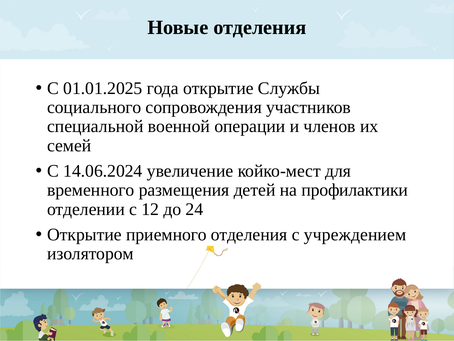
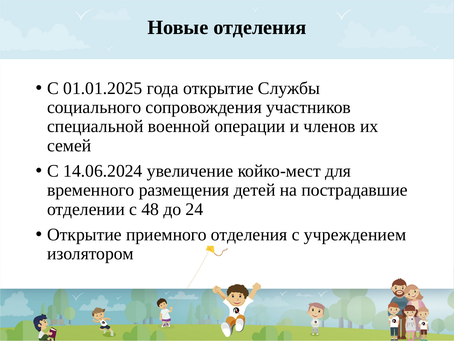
профилактики: профилактики -> пострадавшие (355, 190)
12: 12 -> 48 (150, 209)
